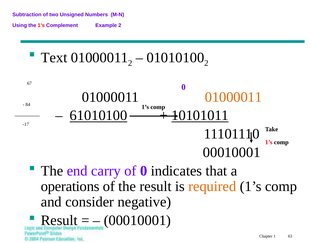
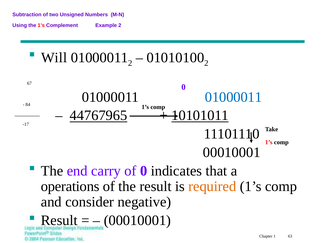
Text: Text -> Will (54, 58)
01000011 colour: orange -> blue (233, 97)
61010100: 61010100 -> 44767965 (99, 115)
